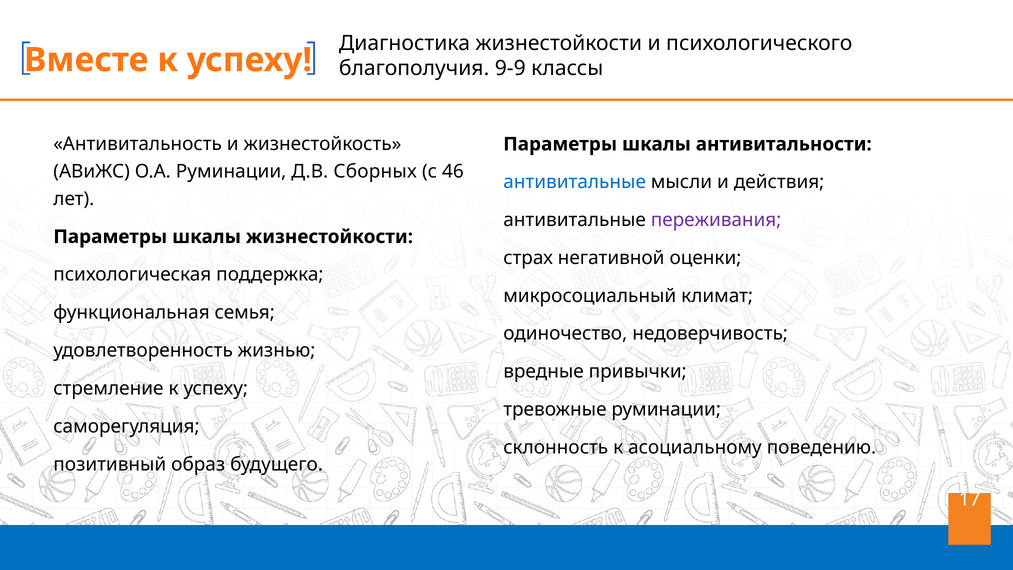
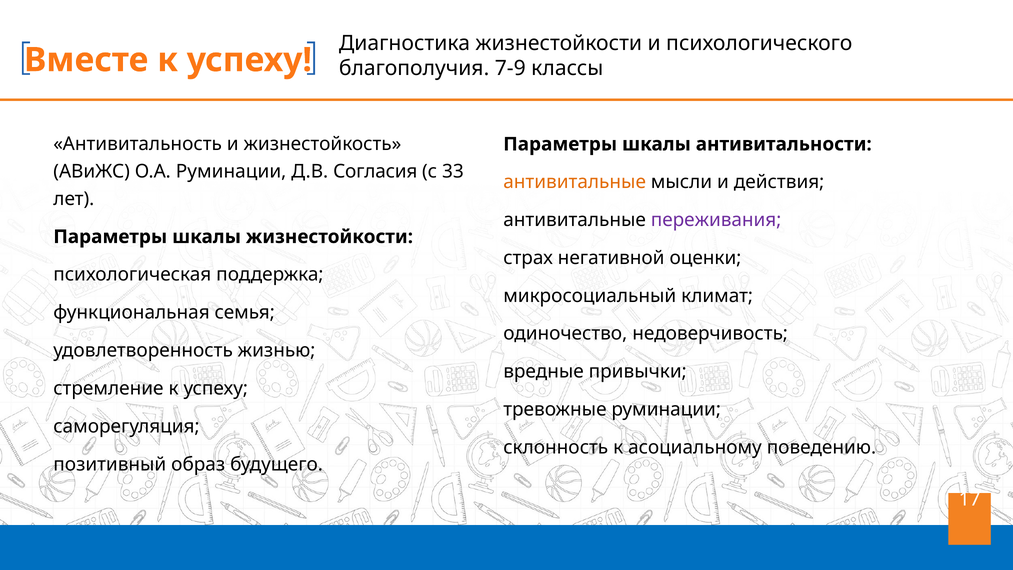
9-9: 9-9 -> 7-9 (510, 68)
Сборных: Сборных -> Согласия (375, 171)
46: 46 -> 33 (453, 171)
антивитальные colour: blue -> orange (575, 182)
